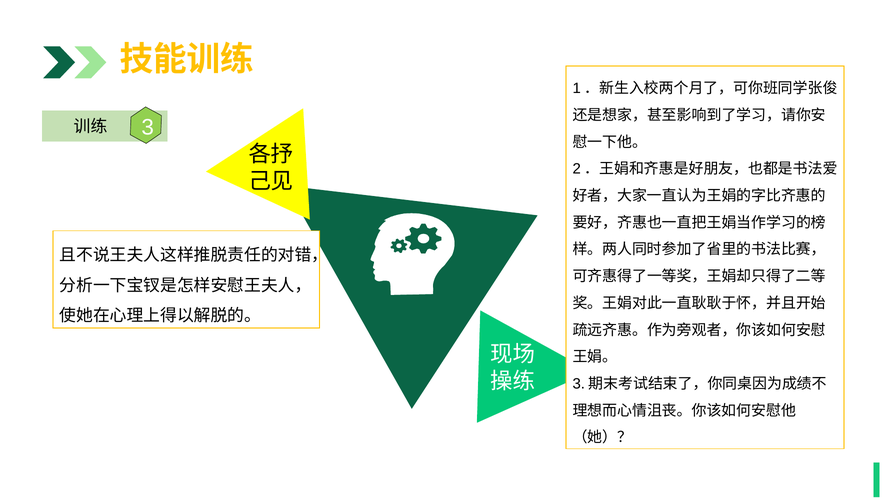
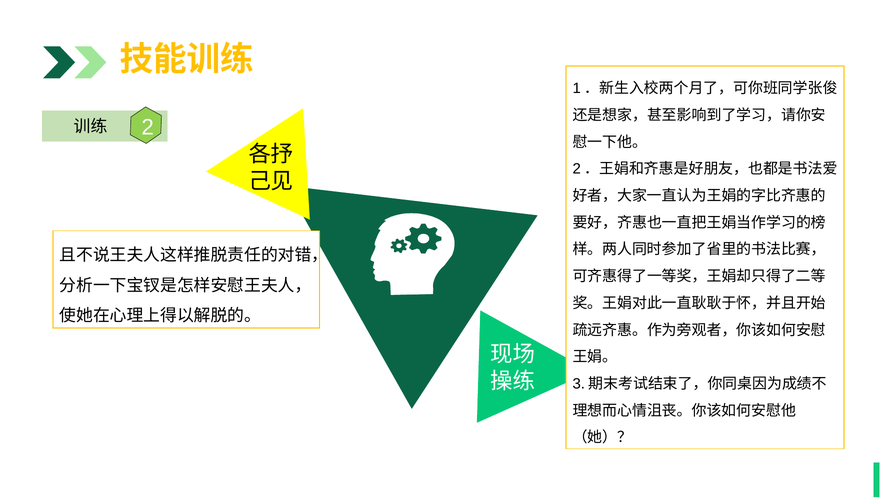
3: 3 -> 2 (148, 128)
